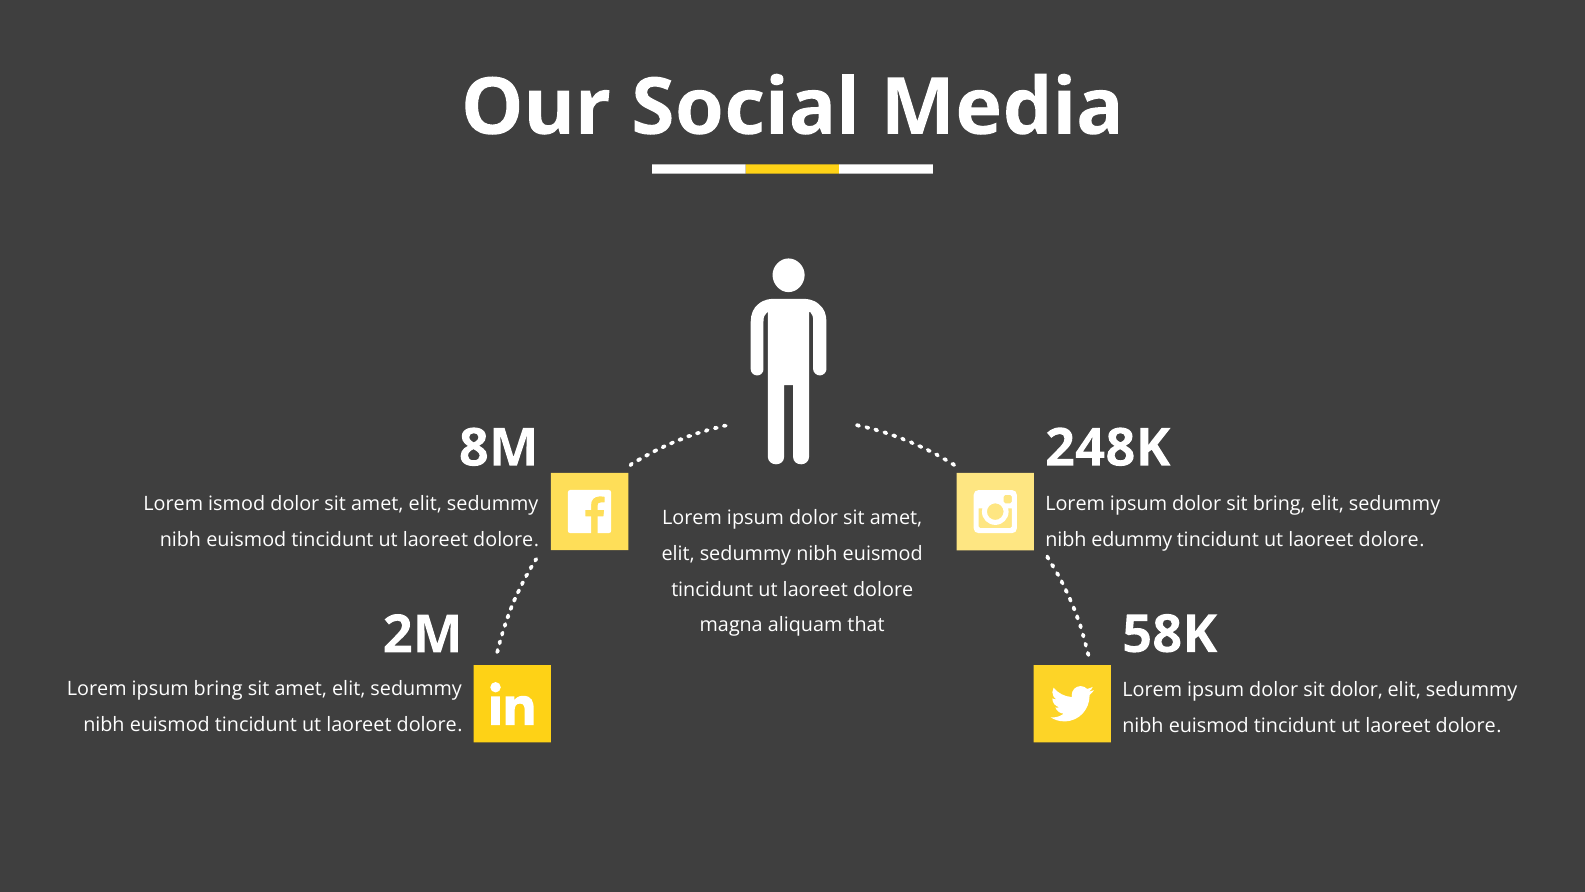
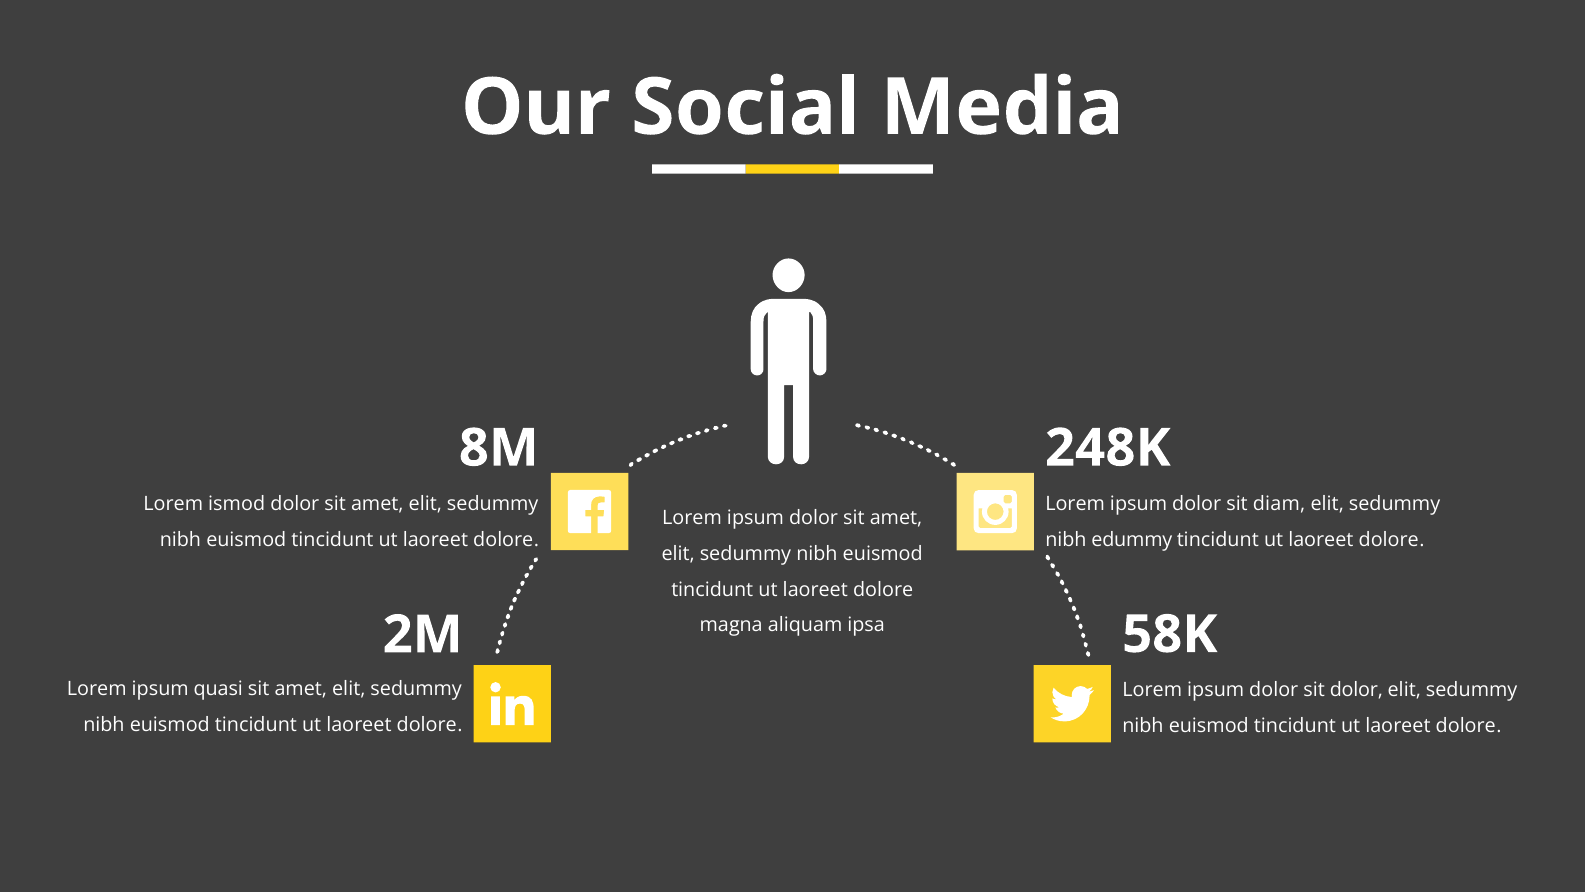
sit bring: bring -> diam (1279, 504)
that: that -> ipsa (866, 625)
ipsum bring: bring -> quasi (218, 689)
